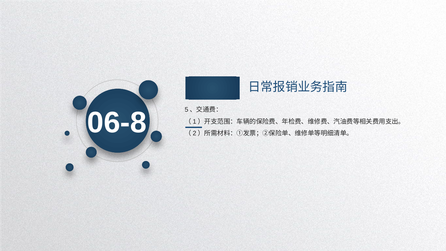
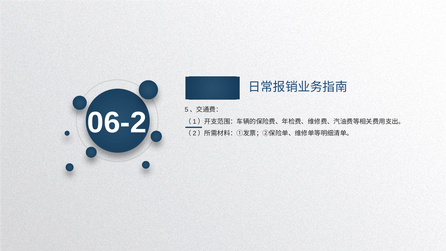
06-8: 06-8 -> 06-2 (117, 122)
